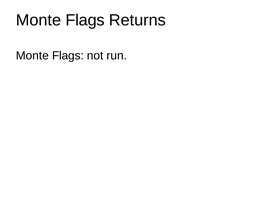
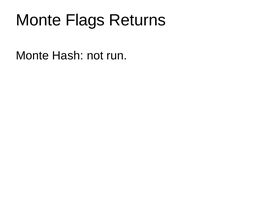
Flags: Flags -> Hash (68, 56)
